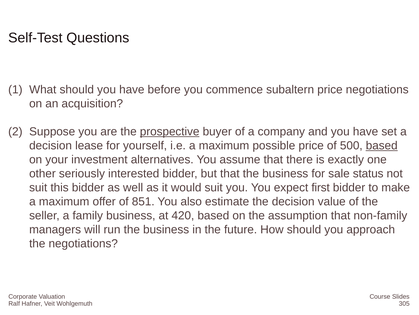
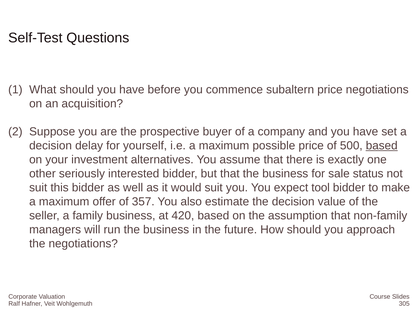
prospective underline: present -> none (170, 131)
lease: lease -> delay (89, 145)
first: first -> tool (321, 187)
851: 851 -> 357 (143, 201)
